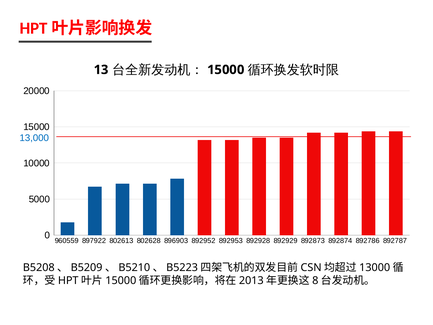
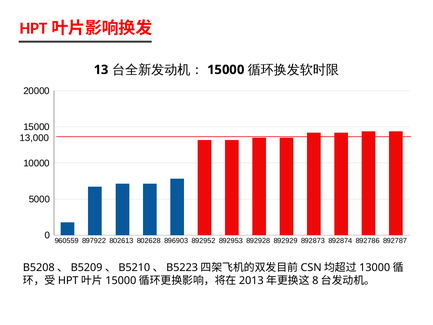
13,000 colour: blue -> black (34, 138)
